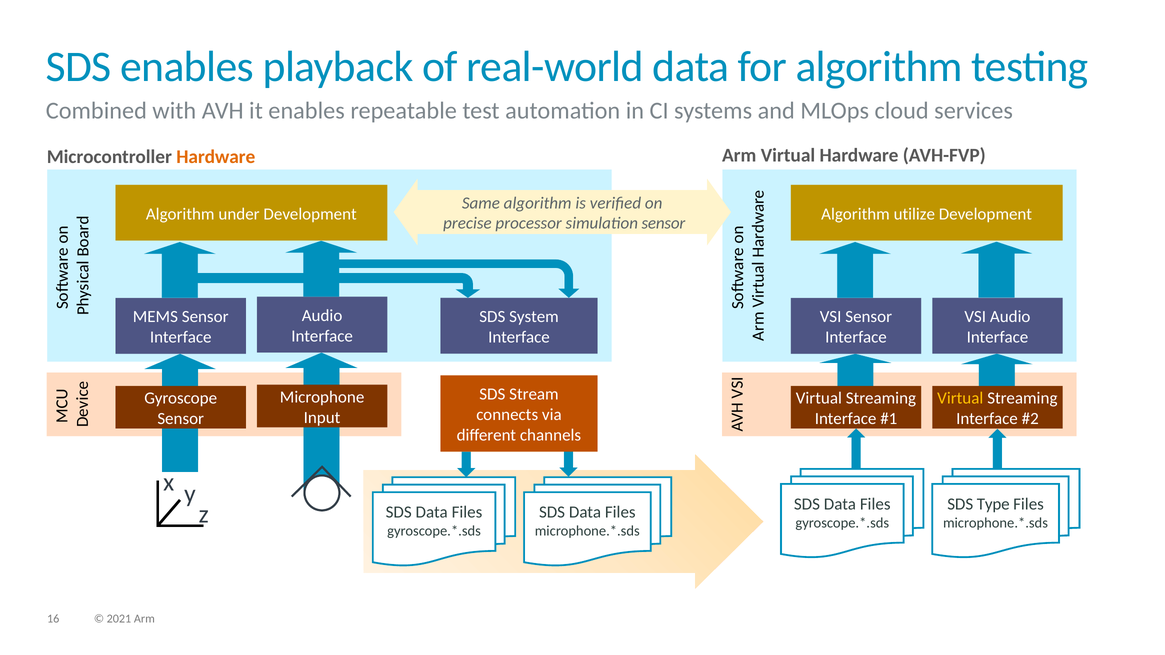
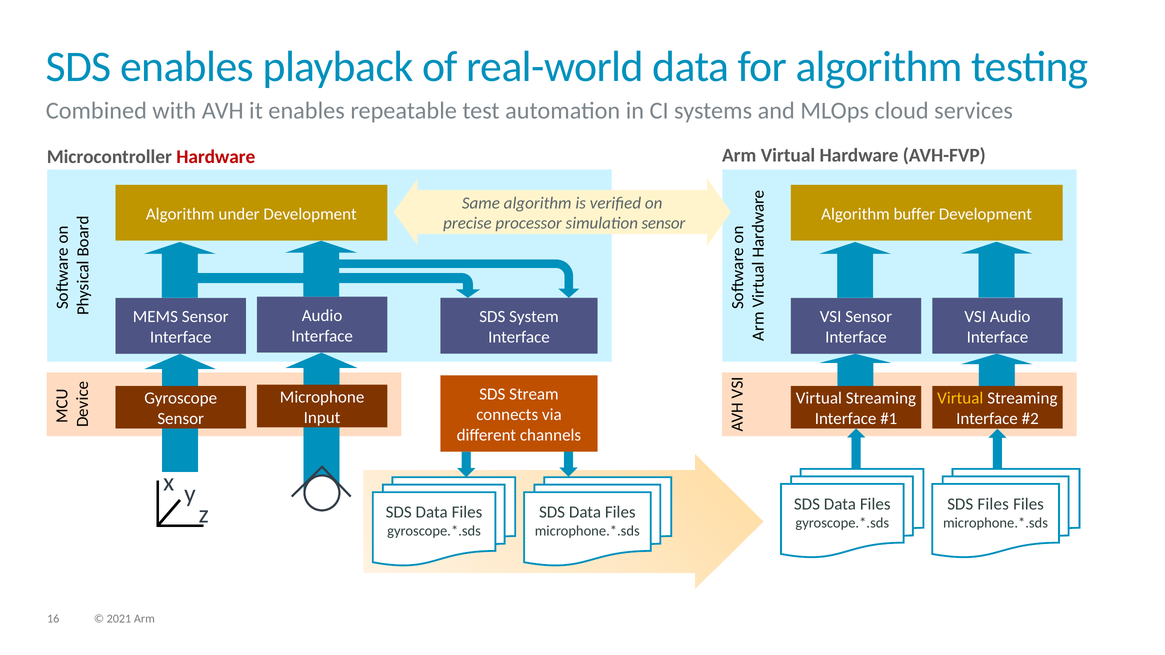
Hardware colour: orange -> red (216, 157)
utilize: utilize -> buffer (914, 214)
SDS Type: Type -> Files (993, 504)
